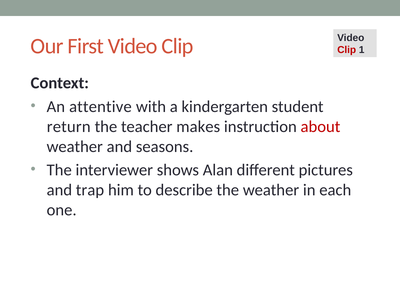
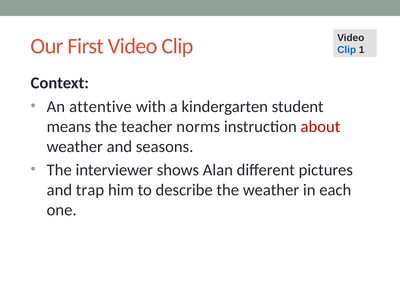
Clip colour: red -> blue (347, 50)
return: return -> means (69, 127)
makes: makes -> norms (198, 127)
